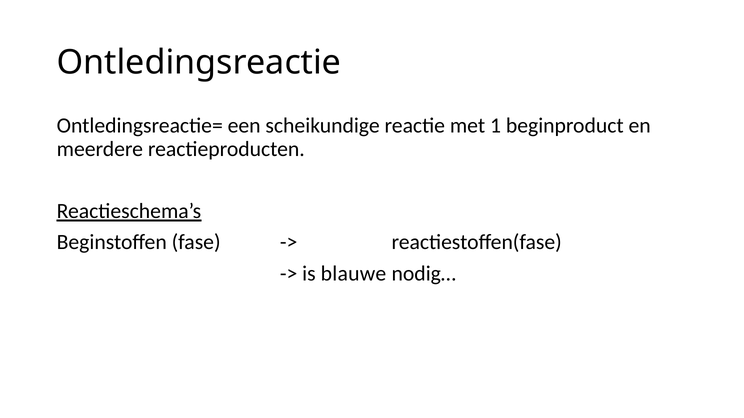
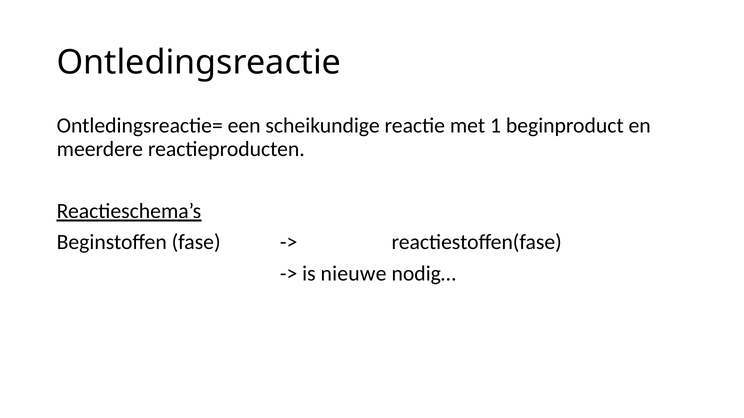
blauwe: blauwe -> nieuwe (354, 274)
